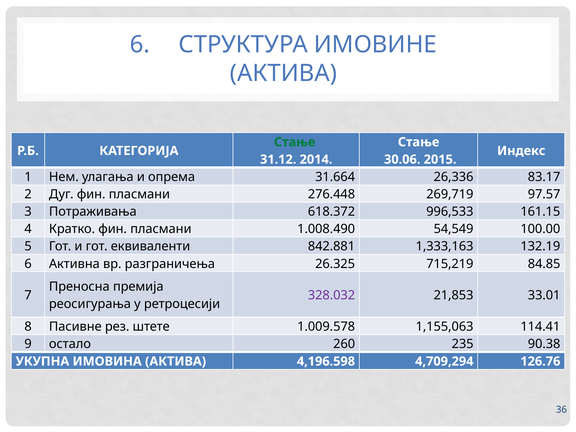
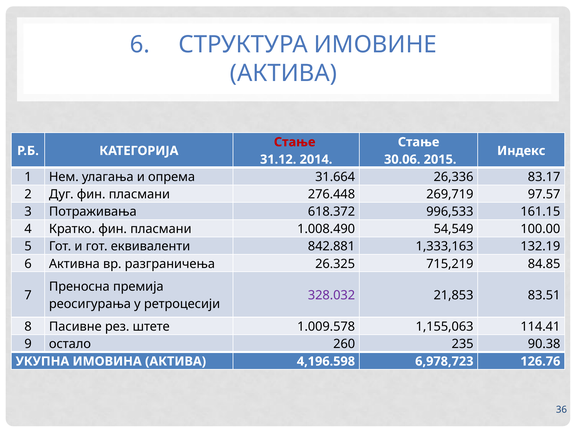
Стање colour: green -> red (295, 142)
33.01: 33.01 -> 83.51 (544, 295)
4,709,294: 4,709,294 -> 6,978,723 (444, 361)
